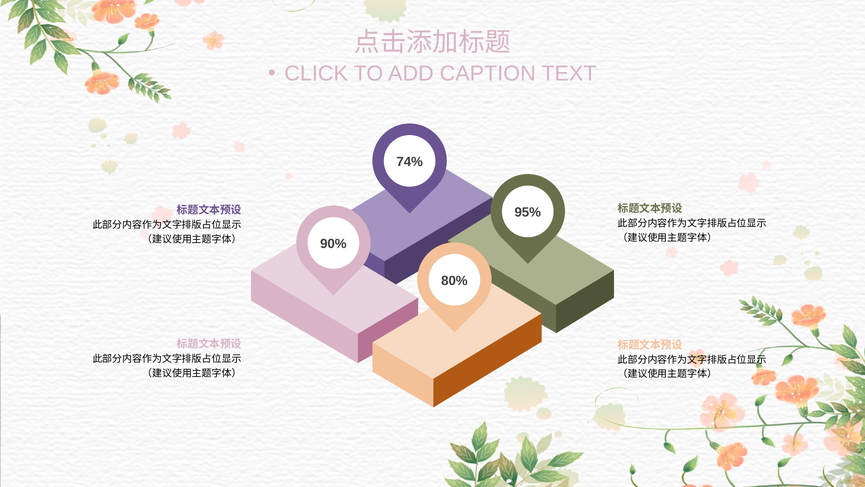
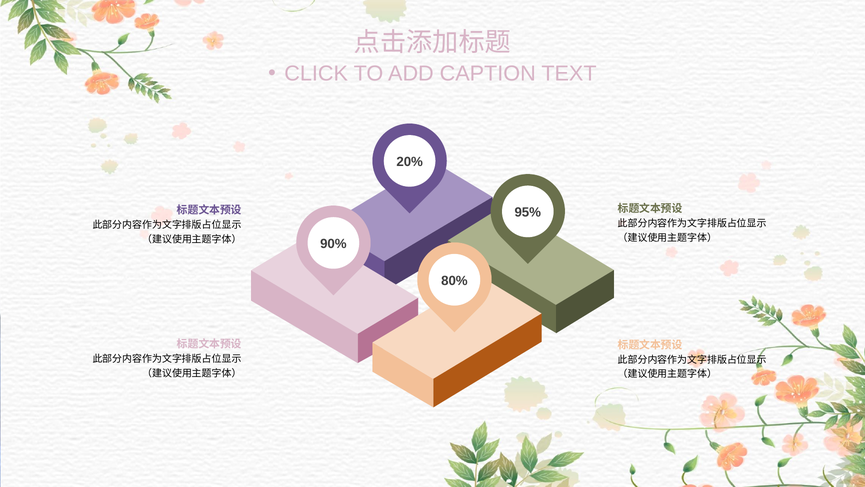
74%: 74% -> 20% (410, 162)
